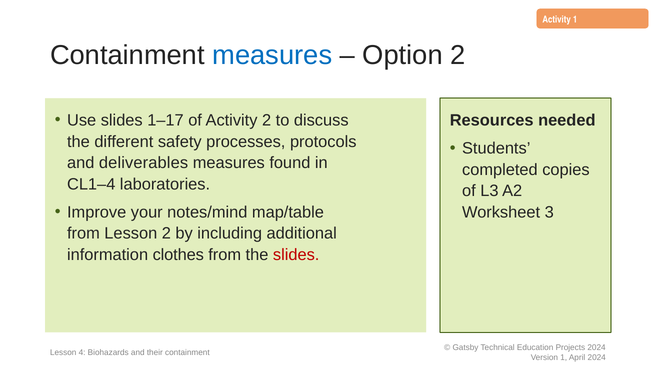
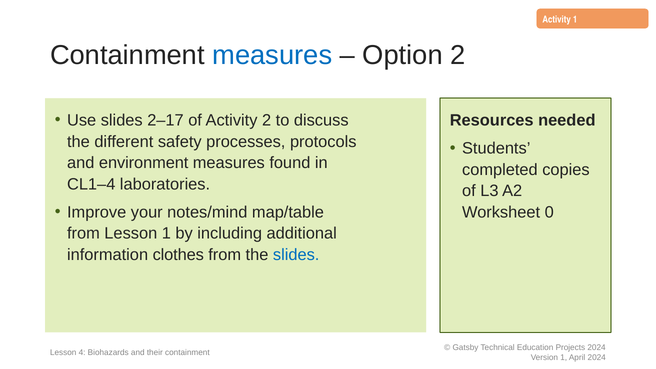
1–17: 1–17 -> 2–17 (165, 120)
deliverables: deliverables -> environment (144, 163)
3: 3 -> 0 (549, 212)
Lesson 2: 2 -> 1 (166, 234)
slides colour: red -> blue (296, 255)
